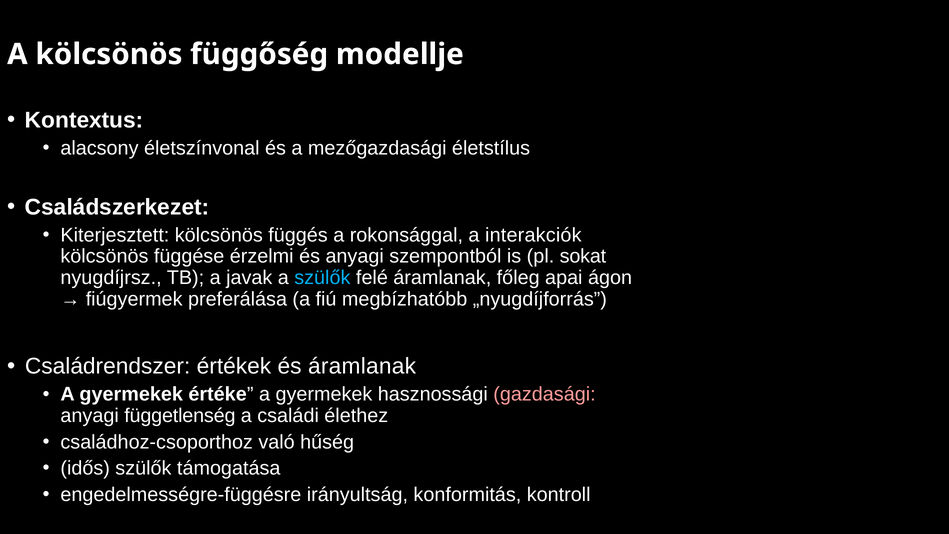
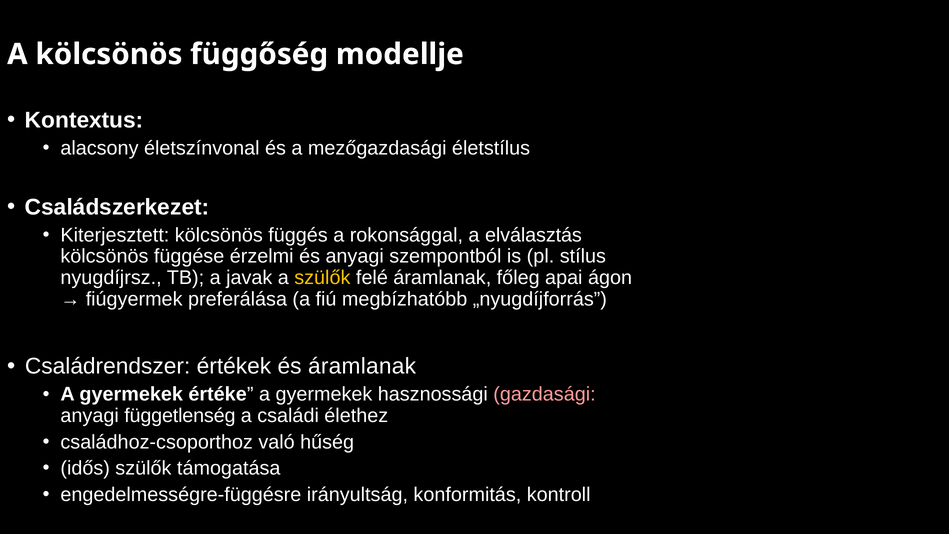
interakciók: interakciók -> elválasztás (533, 235)
sokat: sokat -> stílus (583, 256)
szülők colour: light blue -> yellow (322, 278)
